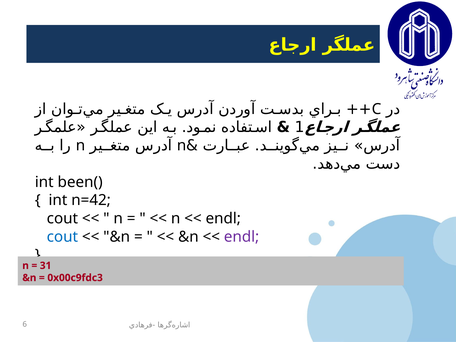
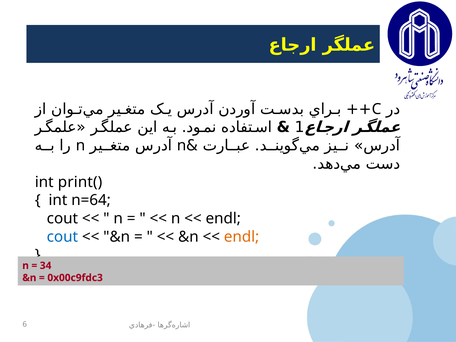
been(: been( -> print( (80, 182)
n=42: n=42 -> n=64 (91, 200)
endl colour: purple -> orange (242, 237)
31: 31 -> 34 (46, 266)
